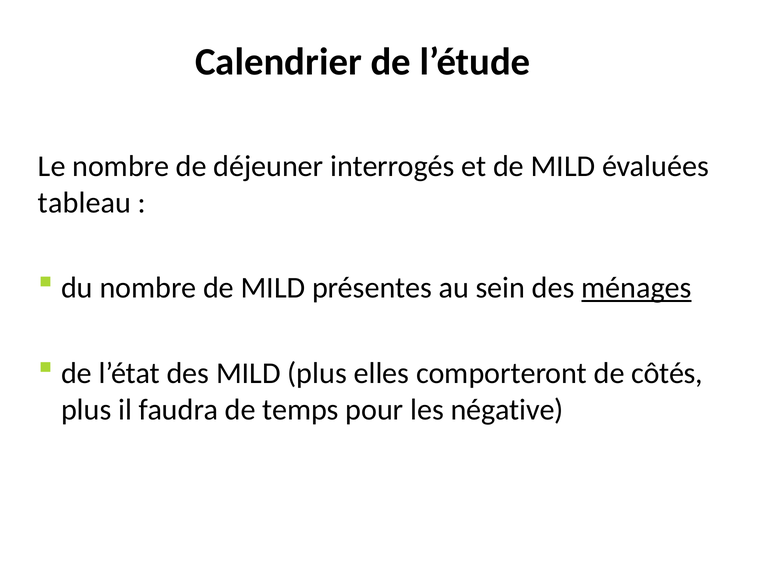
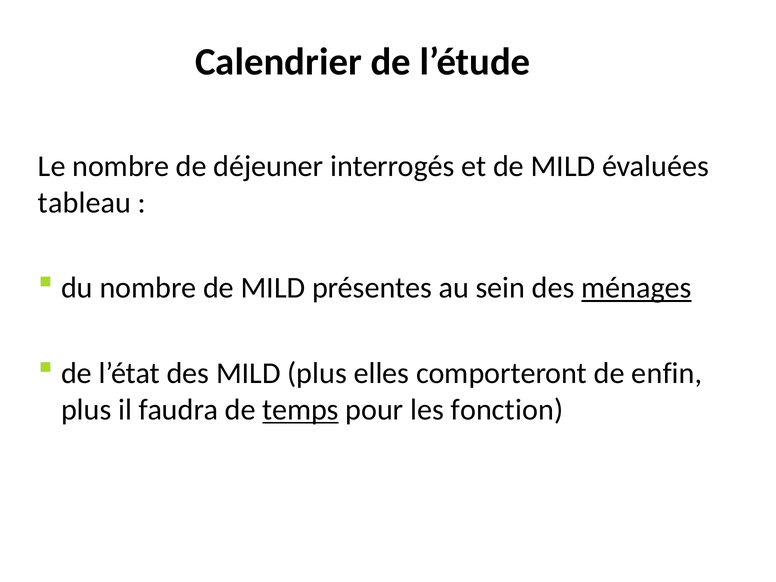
côtés: côtés -> enfin (667, 373)
temps underline: none -> present (301, 410)
négative: négative -> fonction (507, 410)
